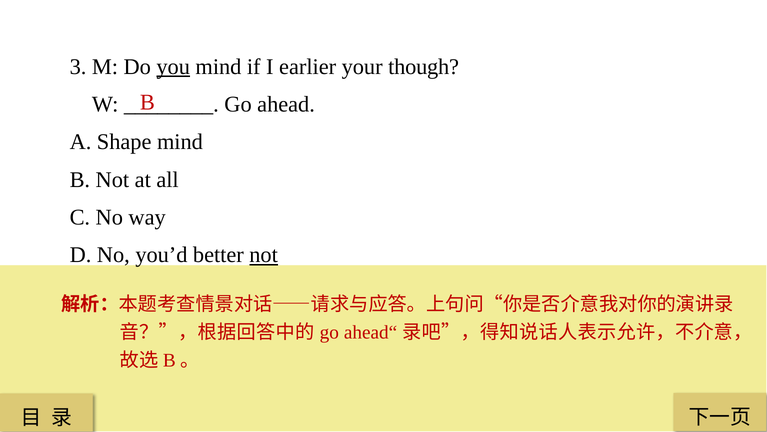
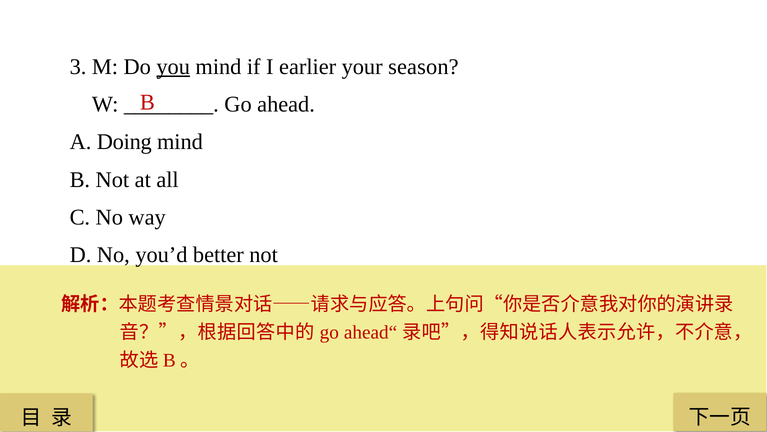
though: though -> season (423, 67)
Shape: Shape -> Doing (124, 142)
not underline: present -> none (264, 255)
